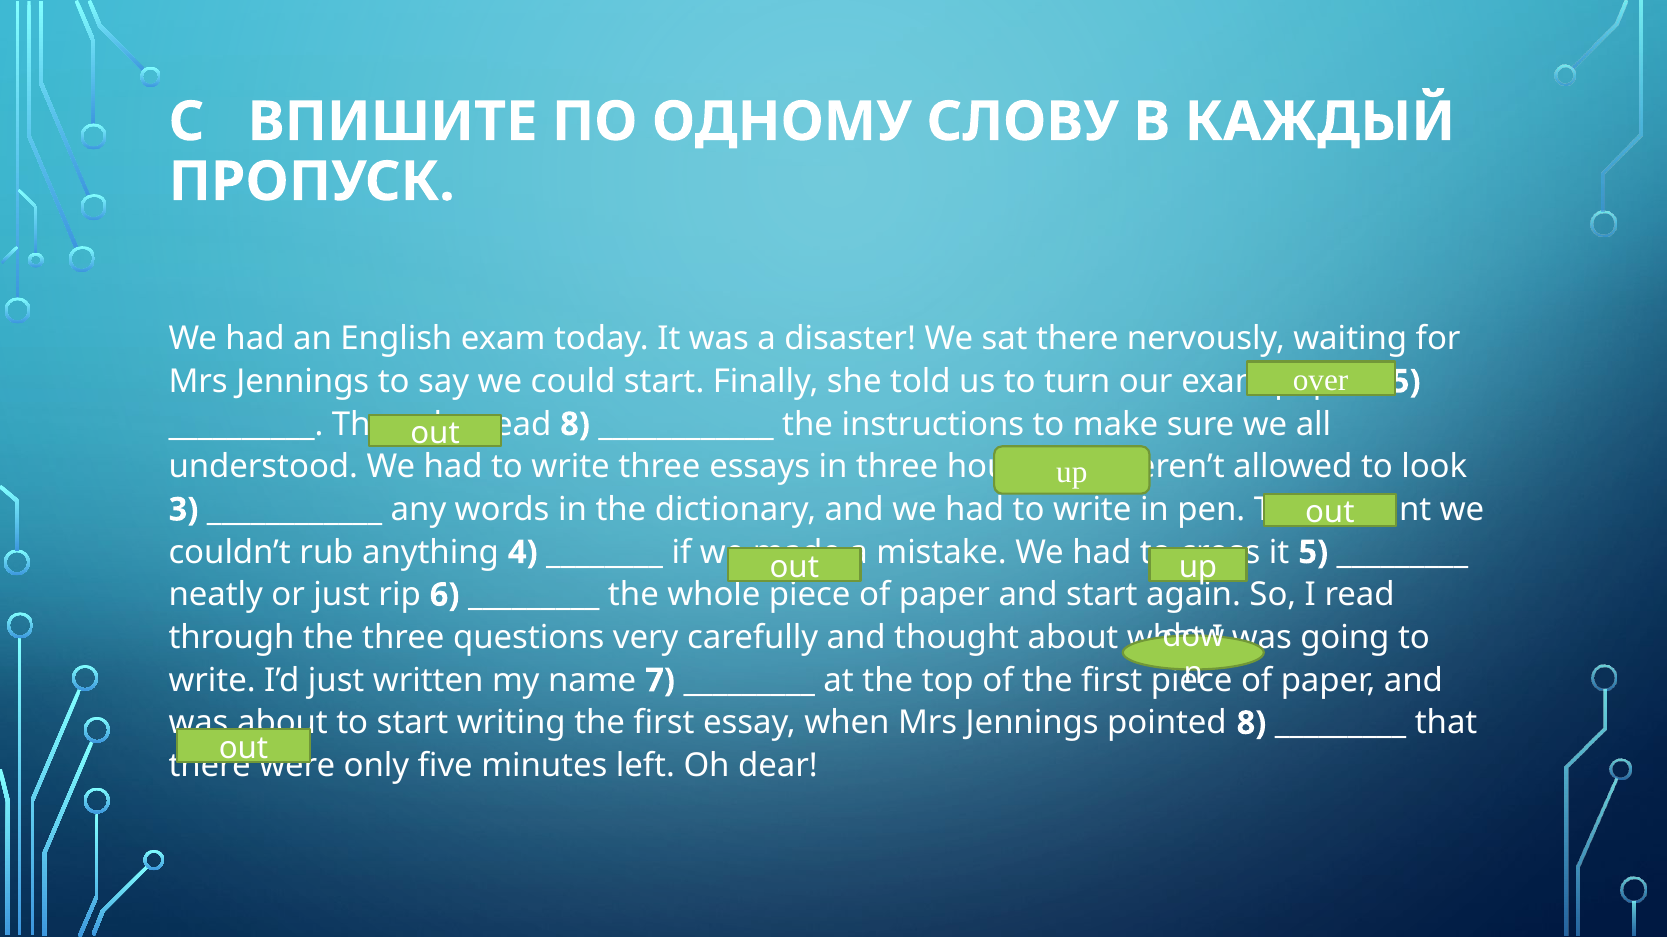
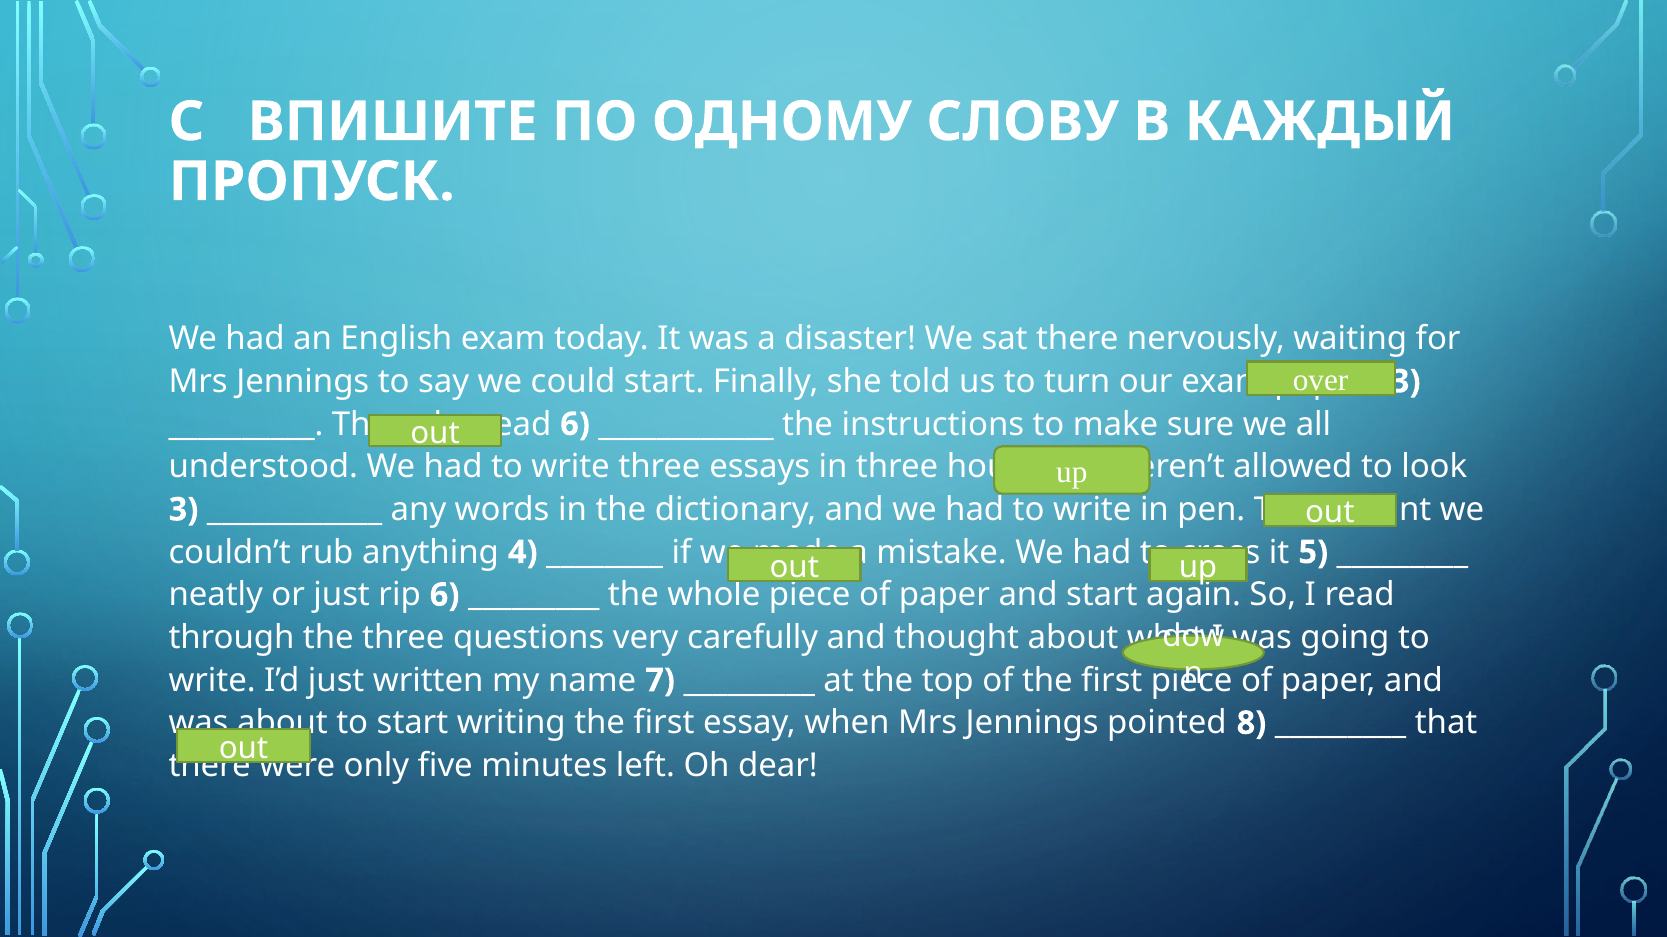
5: 5 -> 3 (1406, 382)
8: 8 -> 6 (575, 425)
